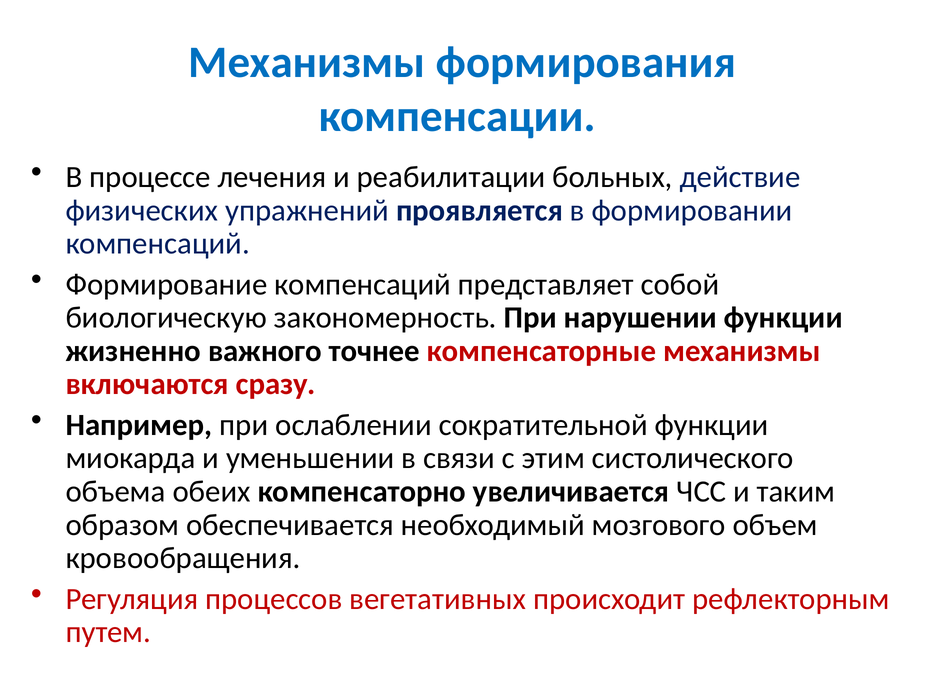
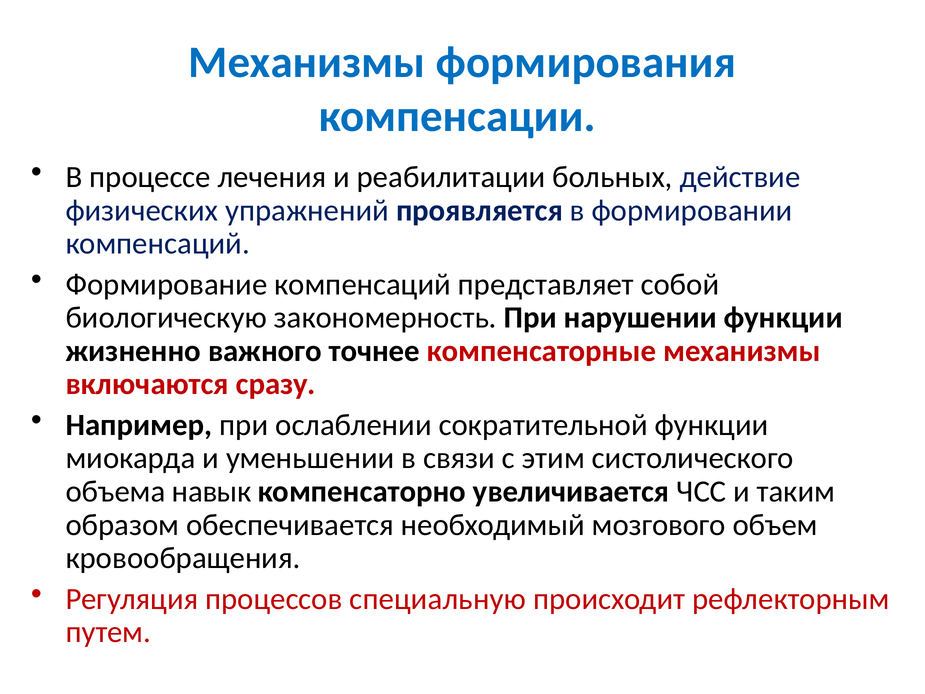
обеих: обеих -> навык (212, 491)
вегетативных: вегетативных -> специальную (438, 599)
